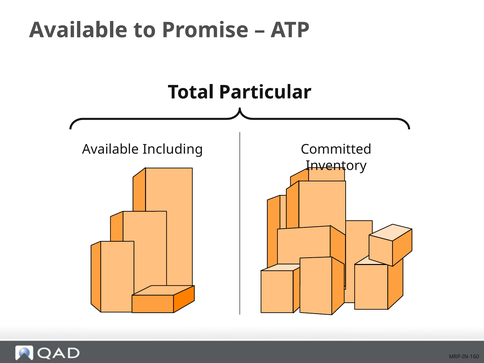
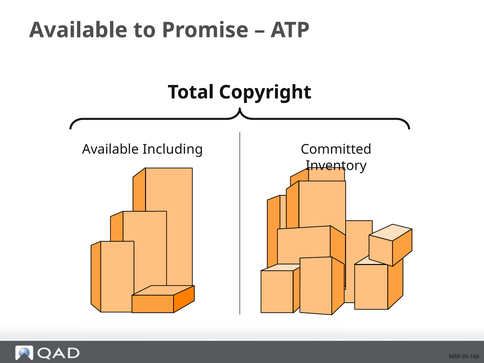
Particular: Particular -> Copyright (265, 92)
